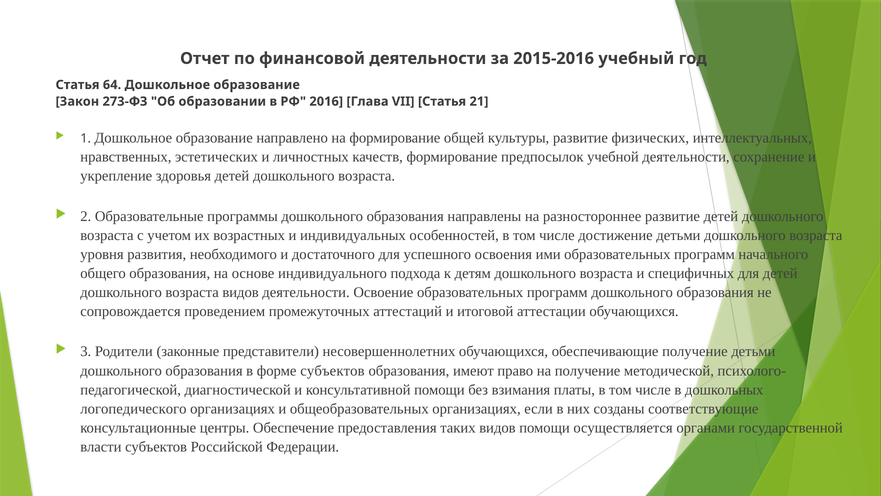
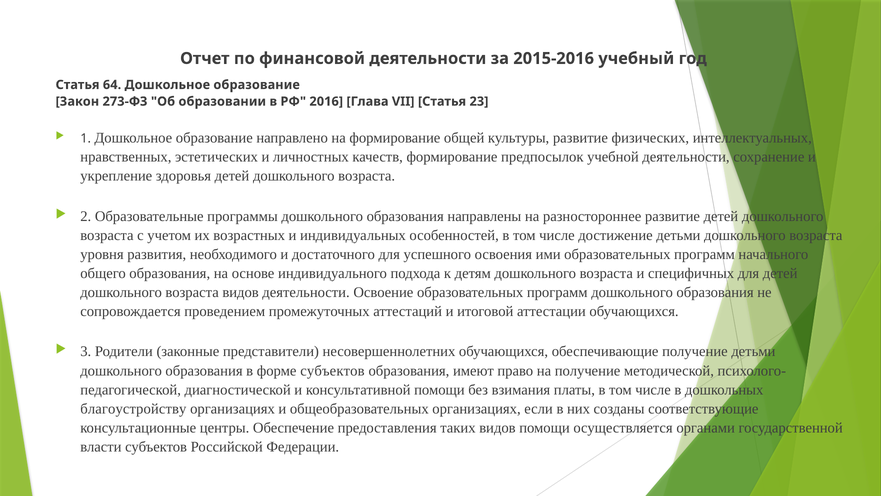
21: 21 -> 23 (479, 101)
логопедического: логопедического -> благоустройству (133, 408)
